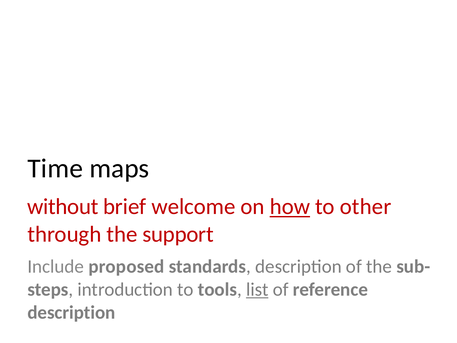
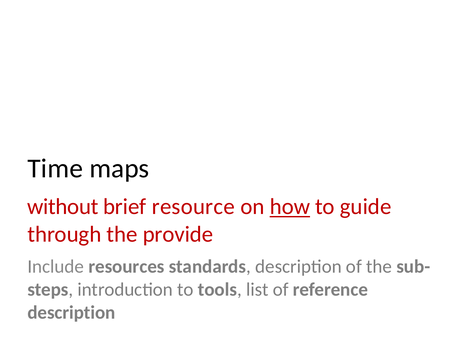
welcome: welcome -> resource (193, 207)
other: other -> guide (366, 207)
support: support -> provide (178, 234)
proposed: proposed -> resources (126, 267)
list underline: present -> none (257, 289)
